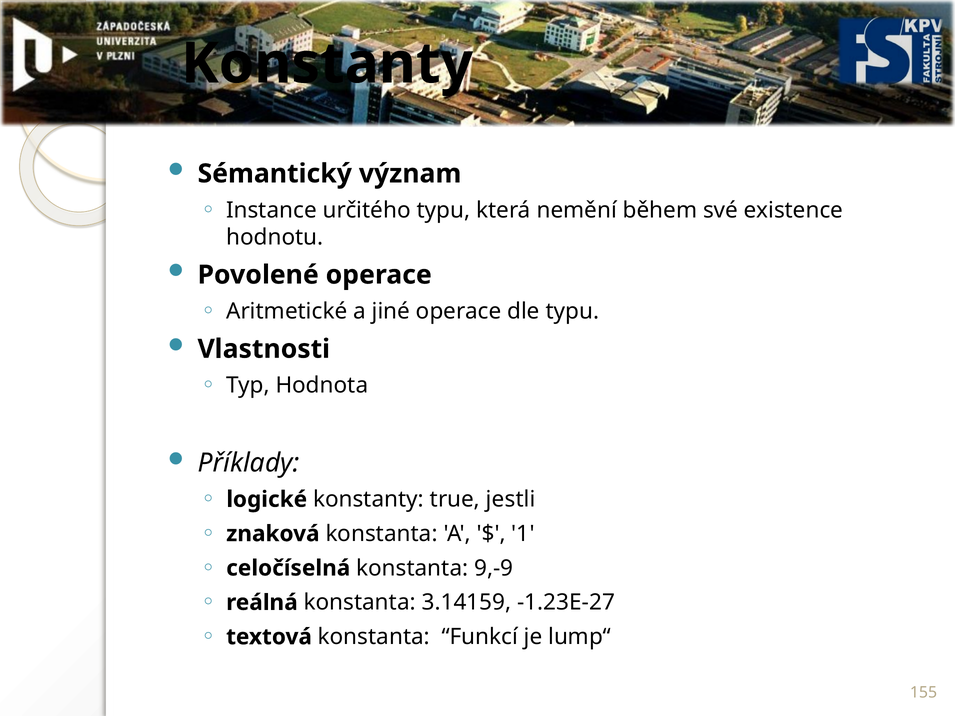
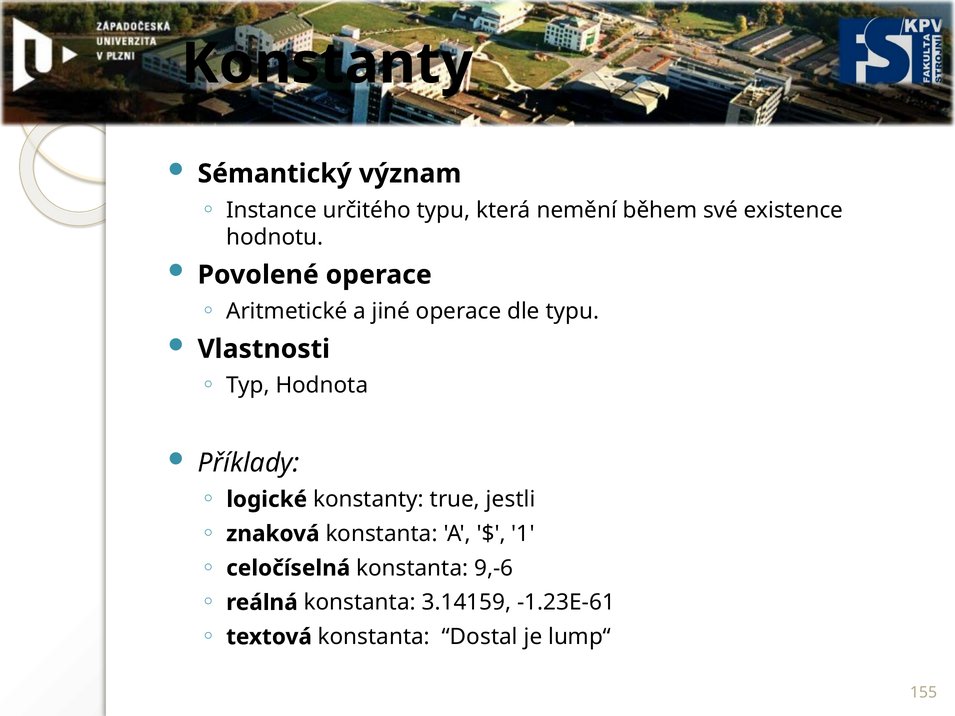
9,-9: 9,-9 -> 9,-6 (494, 568)
-1.23E-27: -1.23E-27 -> -1.23E-61 (566, 603)
Funkcí: Funkcí -> Dostal (480, 637)
